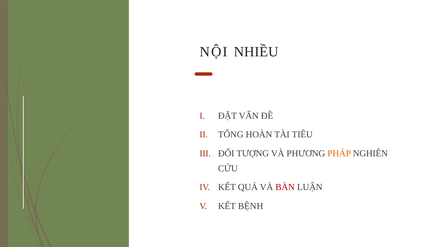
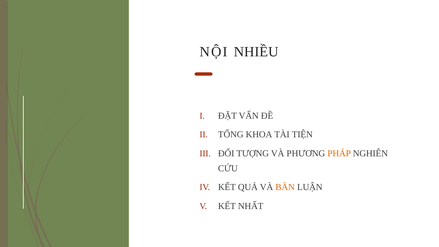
HOÀN: HOÀN -> KHOA (259, 135)
TIÊU: TIÊU -> TIỆN (302, 135)
BÀN colour: red -> orange (285, 187)
BỆNH: BỆNH -> NHẤT (251, 206)
